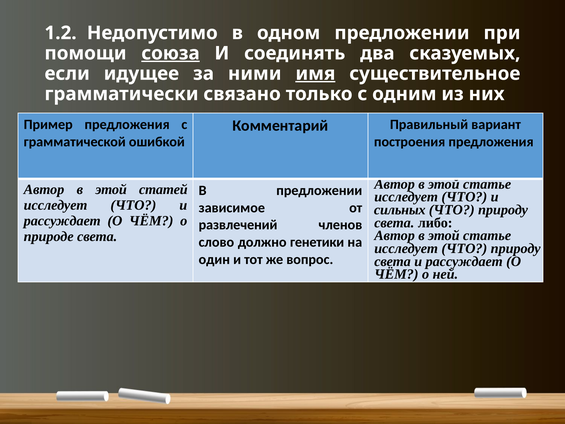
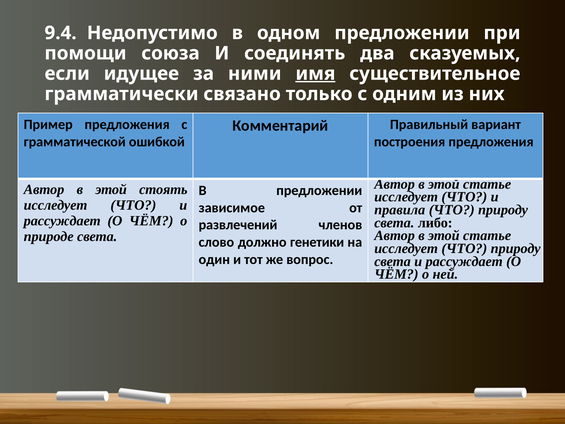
1.2: 1.2 -> 9.4 (61, 33)
союза underline: present -> none (171, 53)
статей: статей -> стоять (163, 190)
сильных: сильных -> правила (400, 210)
